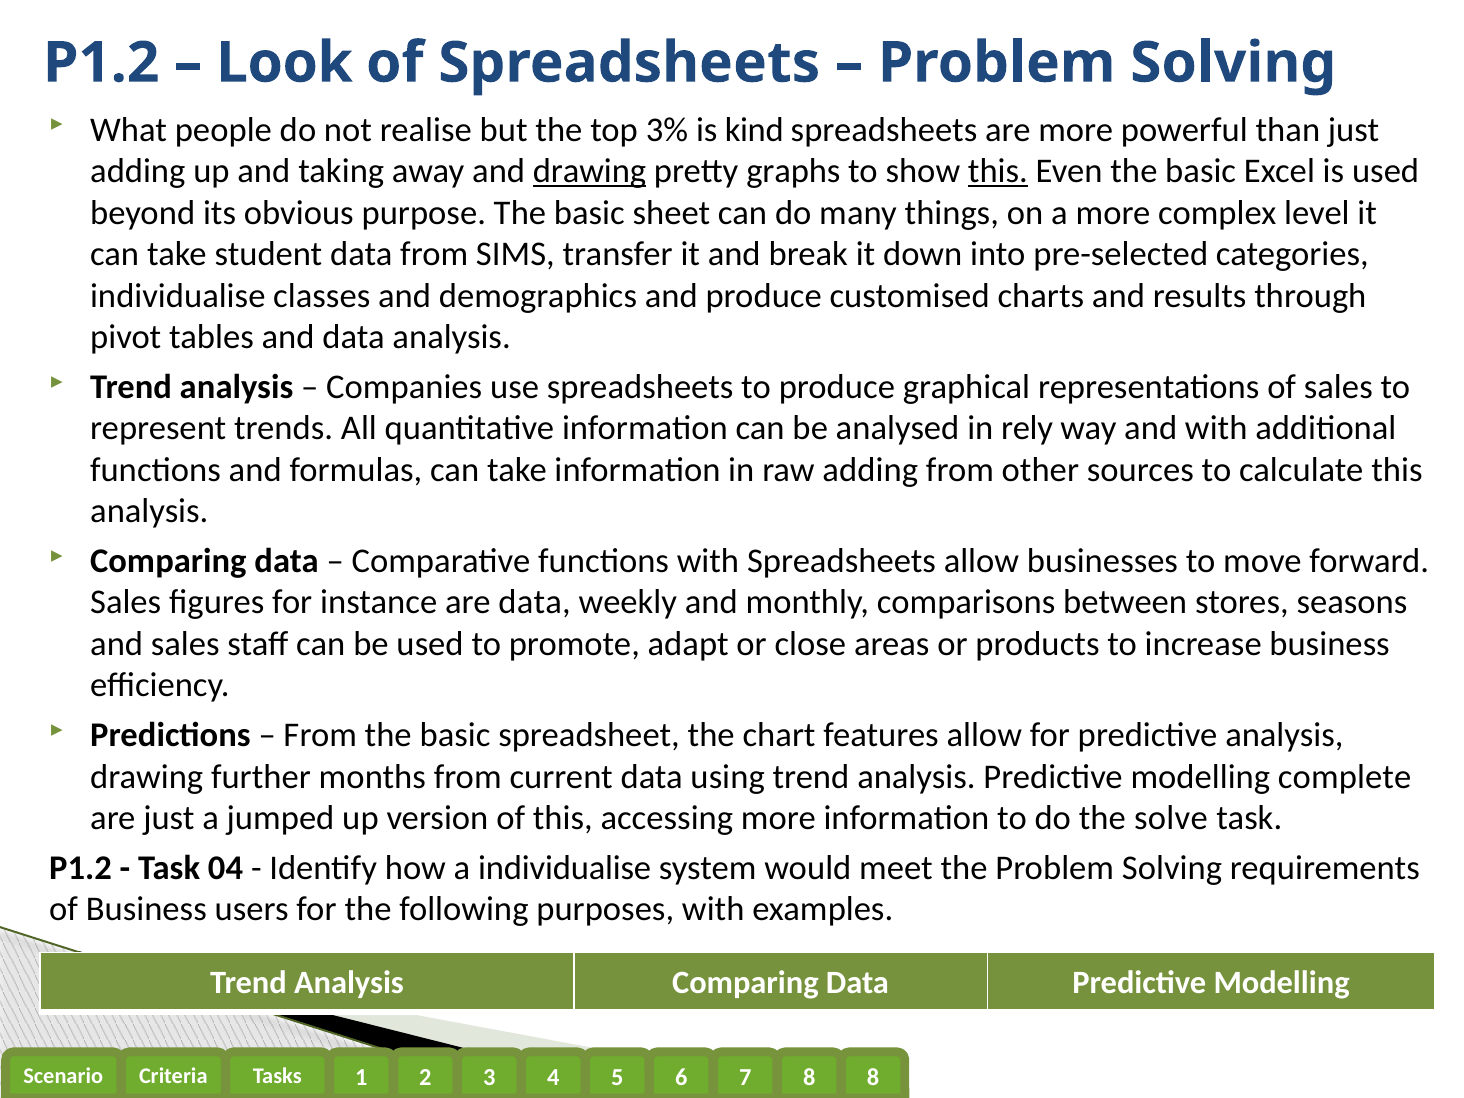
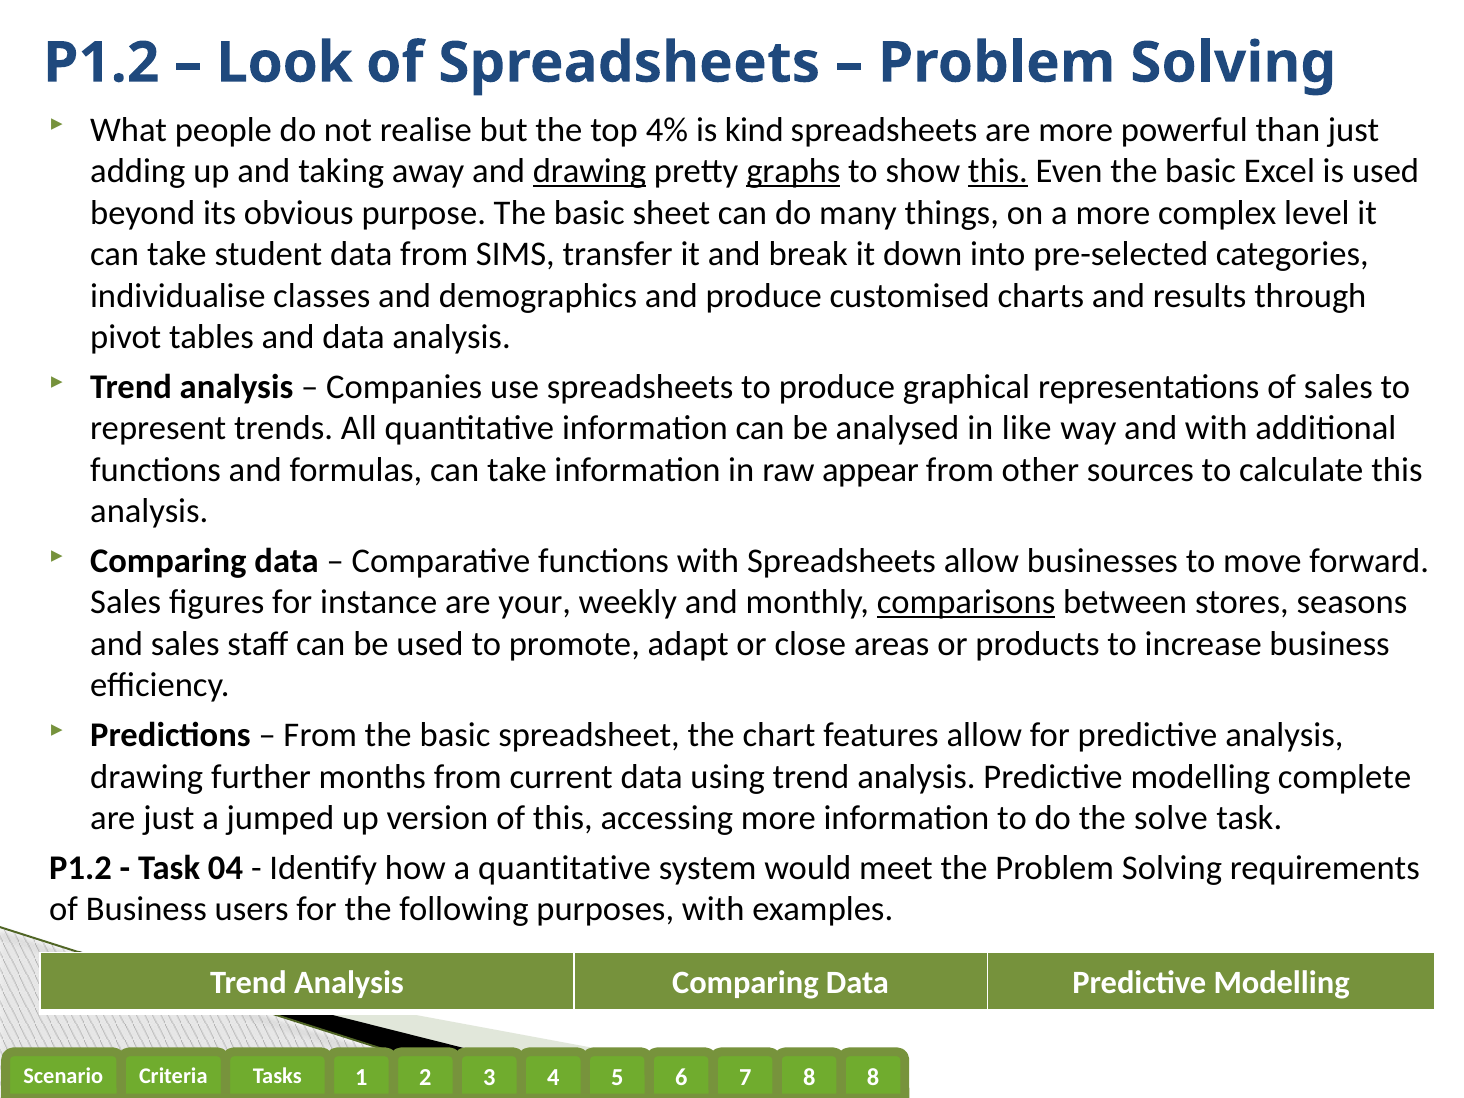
3%: 3% -> 4% (667, 130)
graphs underline: none -> present (793, 171)
rely: rely -> like (1027, 428)
raw adding: adding -> appear (870, 470)
are data: data -> your (535, 602)
comparisons underline: none -> present (966, 602)
a individualise: individualise -> quantitative (565, 868)
